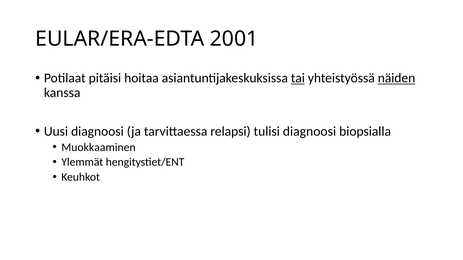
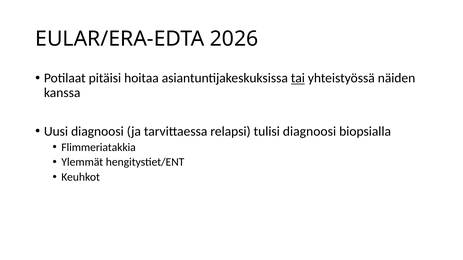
2001: 2001 -> 2026 (234, 39)
näiden underline: present -> none (397, 78)
Muokkaaminen: Muokkaaminen -> Flimmeriatakkia (99, 148)
